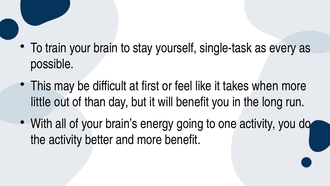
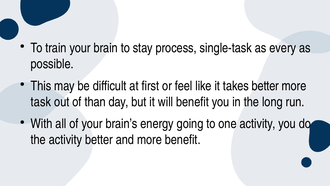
yourself: yourself -> process (176, 48)
takes when: when -> better (265, 86)
little: little -> task (41, 102)
